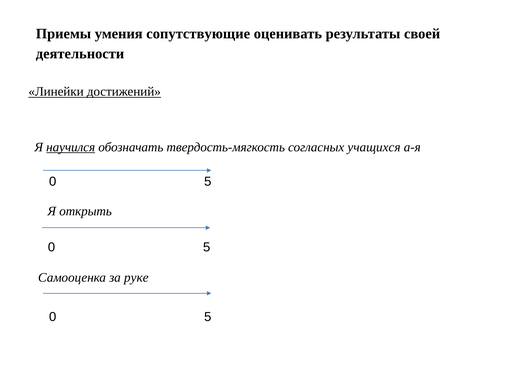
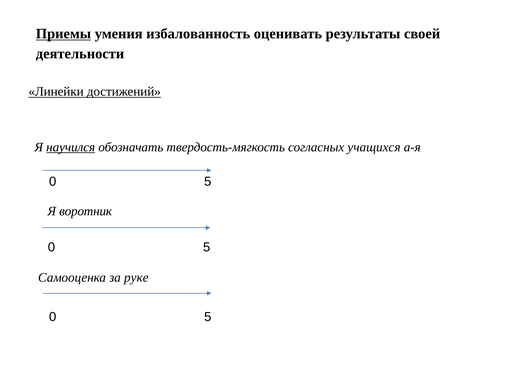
Приемы underline: none -> present (63, 34)
сопутствующие: сопутствующие -> избалованность (198, 34)
открыть: открыть -> воротник (86, 212)
